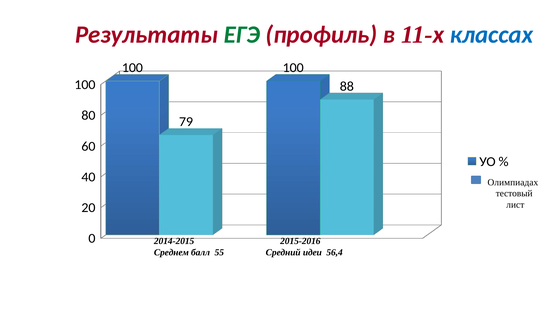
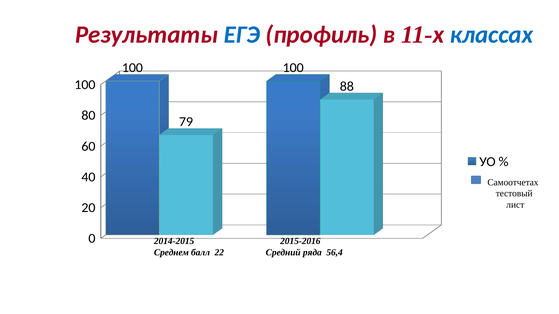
ЕГЭ colour: green -> blue (242, 35)
Олимпиадах: Олимпиадах -> Самоотчетах (513, 183)
55: 55 -> 22 (219, 253)
идеи: идеи -> ряда (312, 253)
